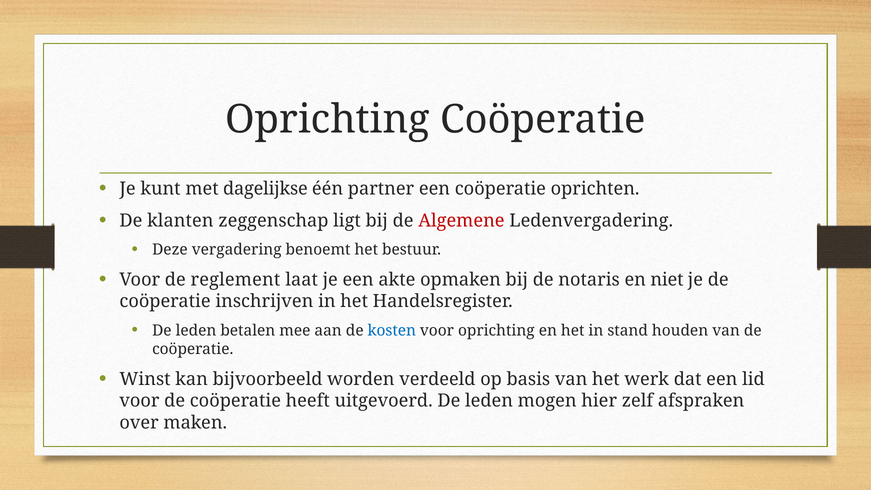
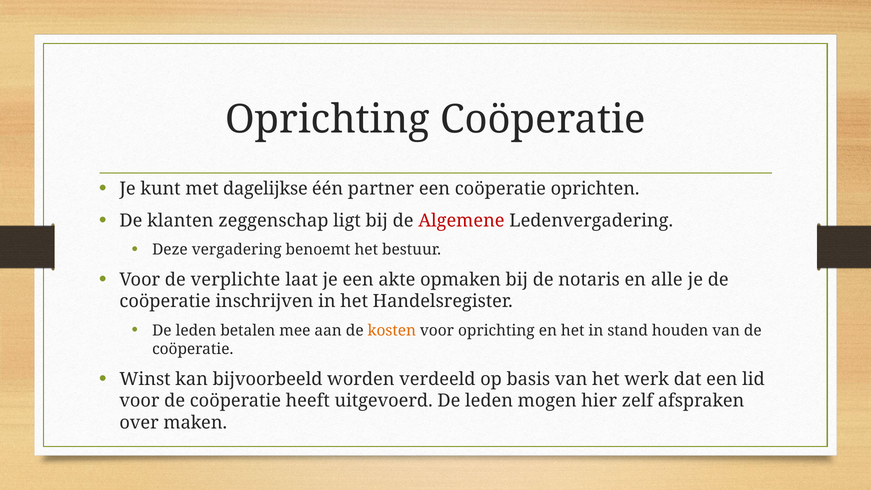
reglement: reglement -> verplichte (235, 280)
niet: niet -> alle (667, 280)
kosten colour: blue -> orange (392, 330)
